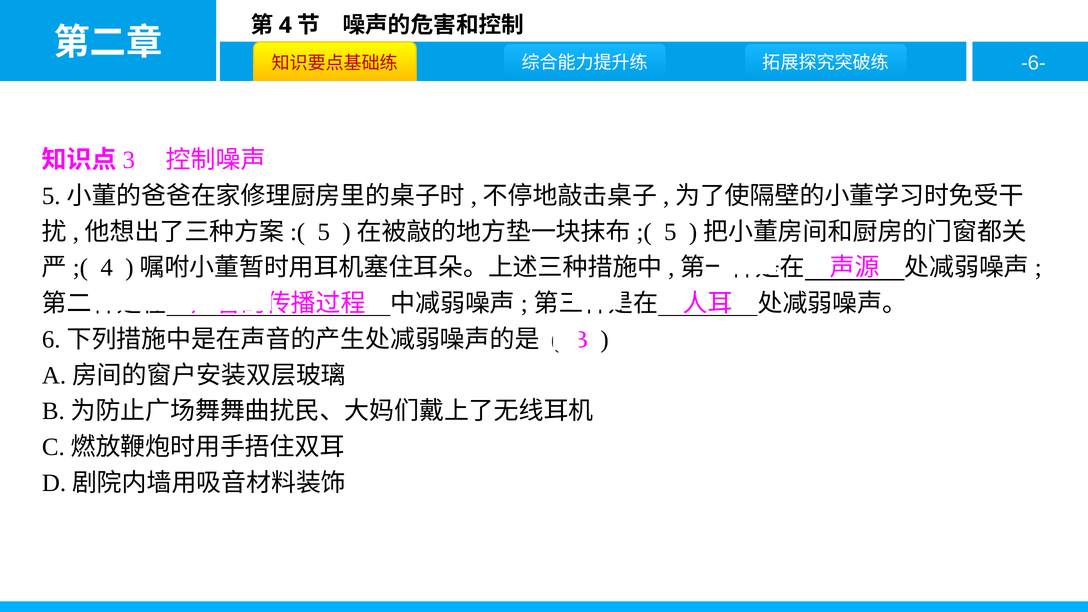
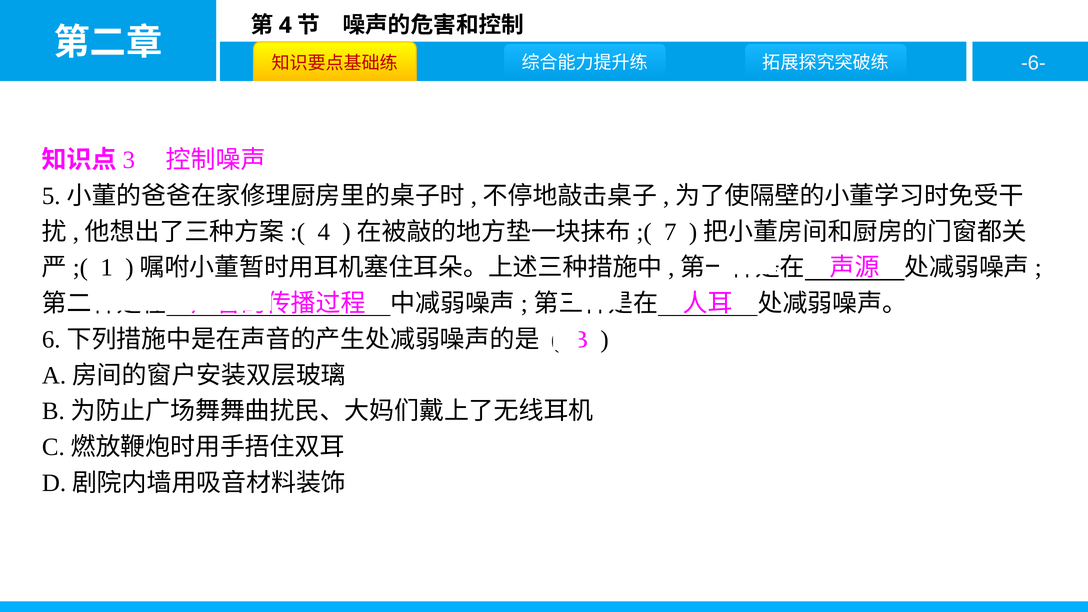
5: 5 -> 4 (324, 232)
5: 5 -> 7 (670, 232)
4: 4 -> 1 (107, 268)
